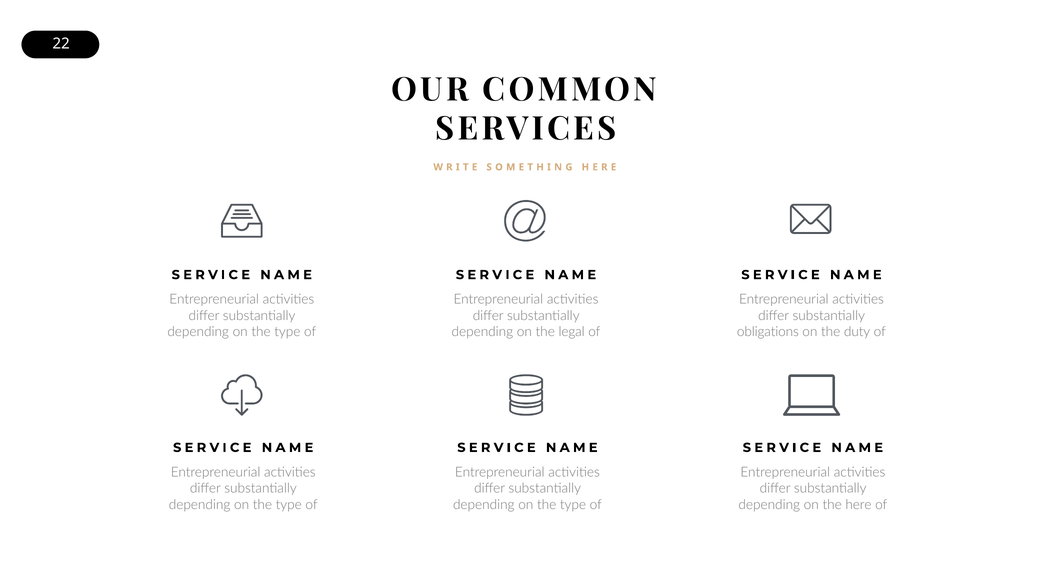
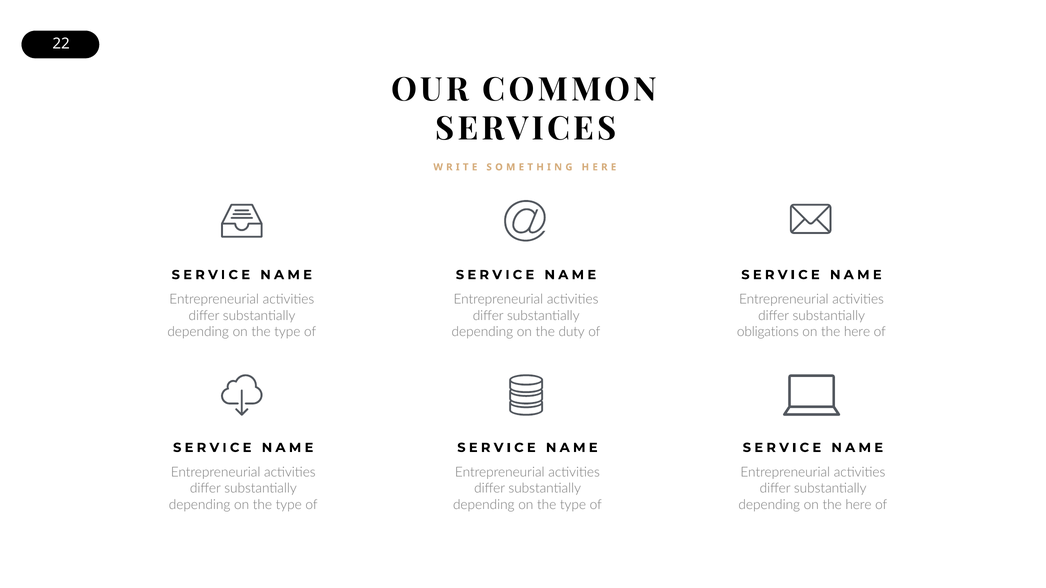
legal: legal -> duty (572, 332)
duty: duty -> here (857, 332)
